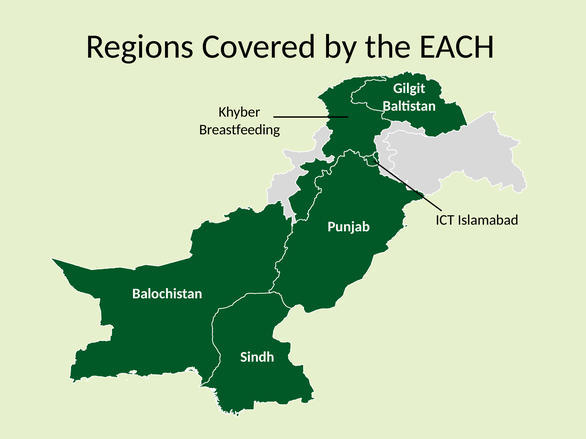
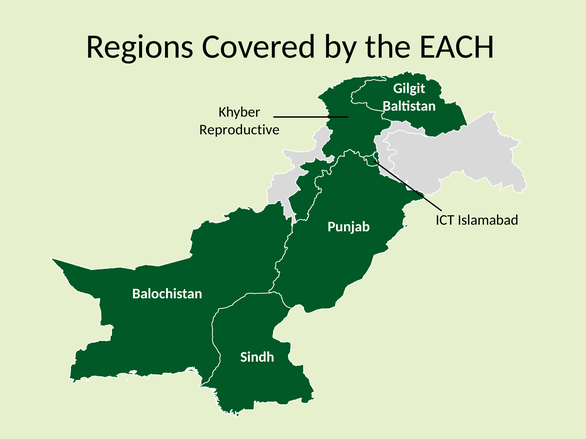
Breastfeeding: Breastfeeding -> Reproductive (239, 130)
